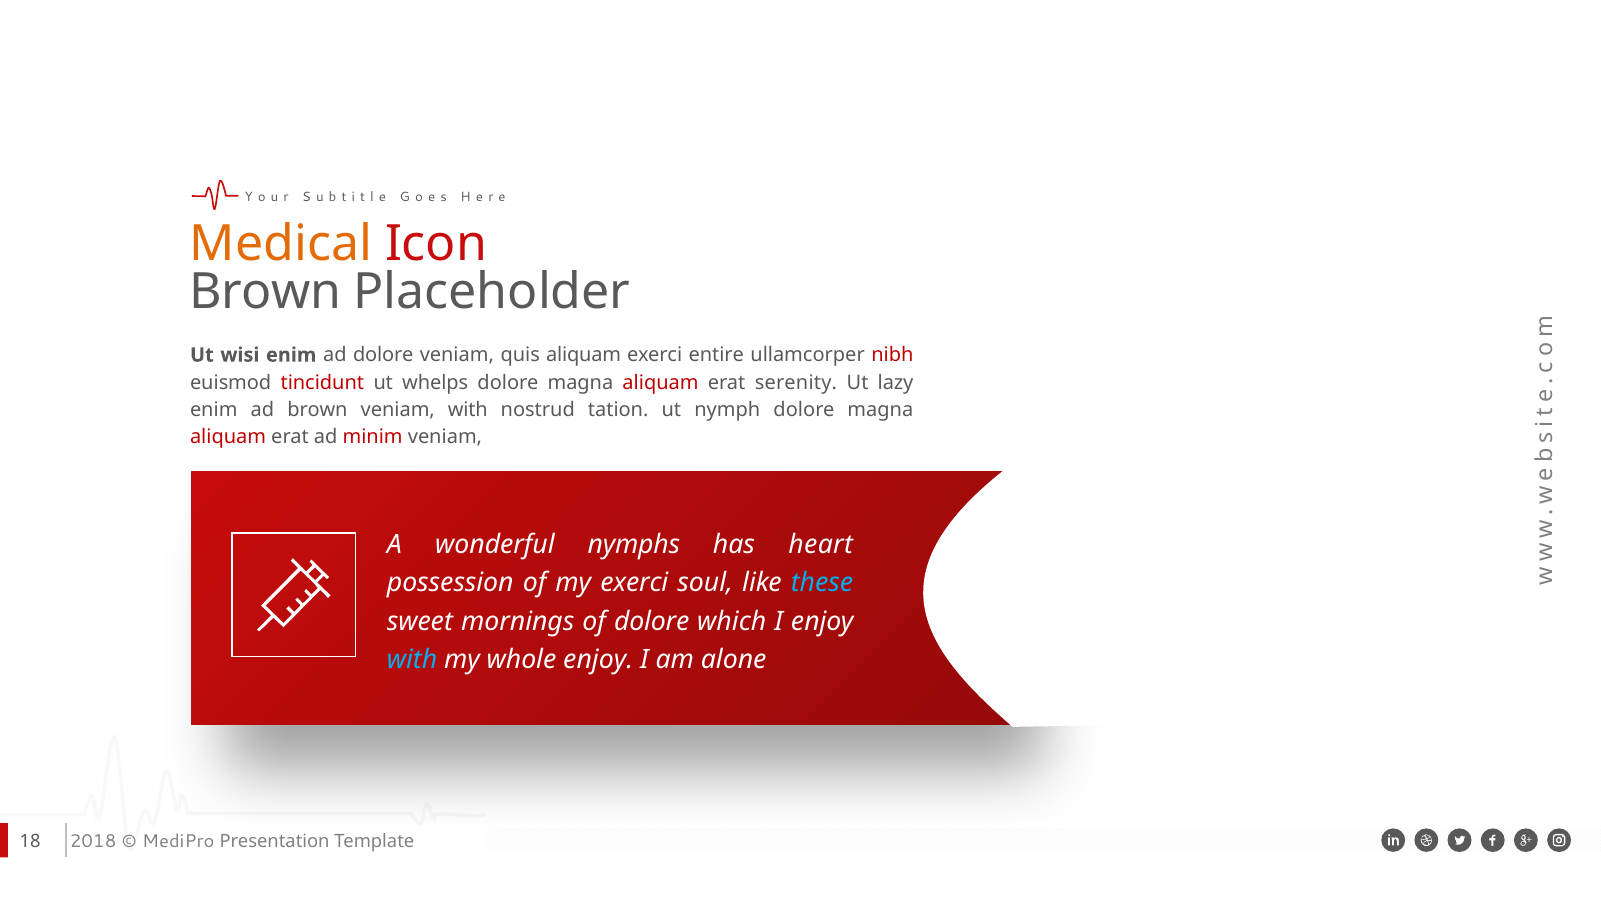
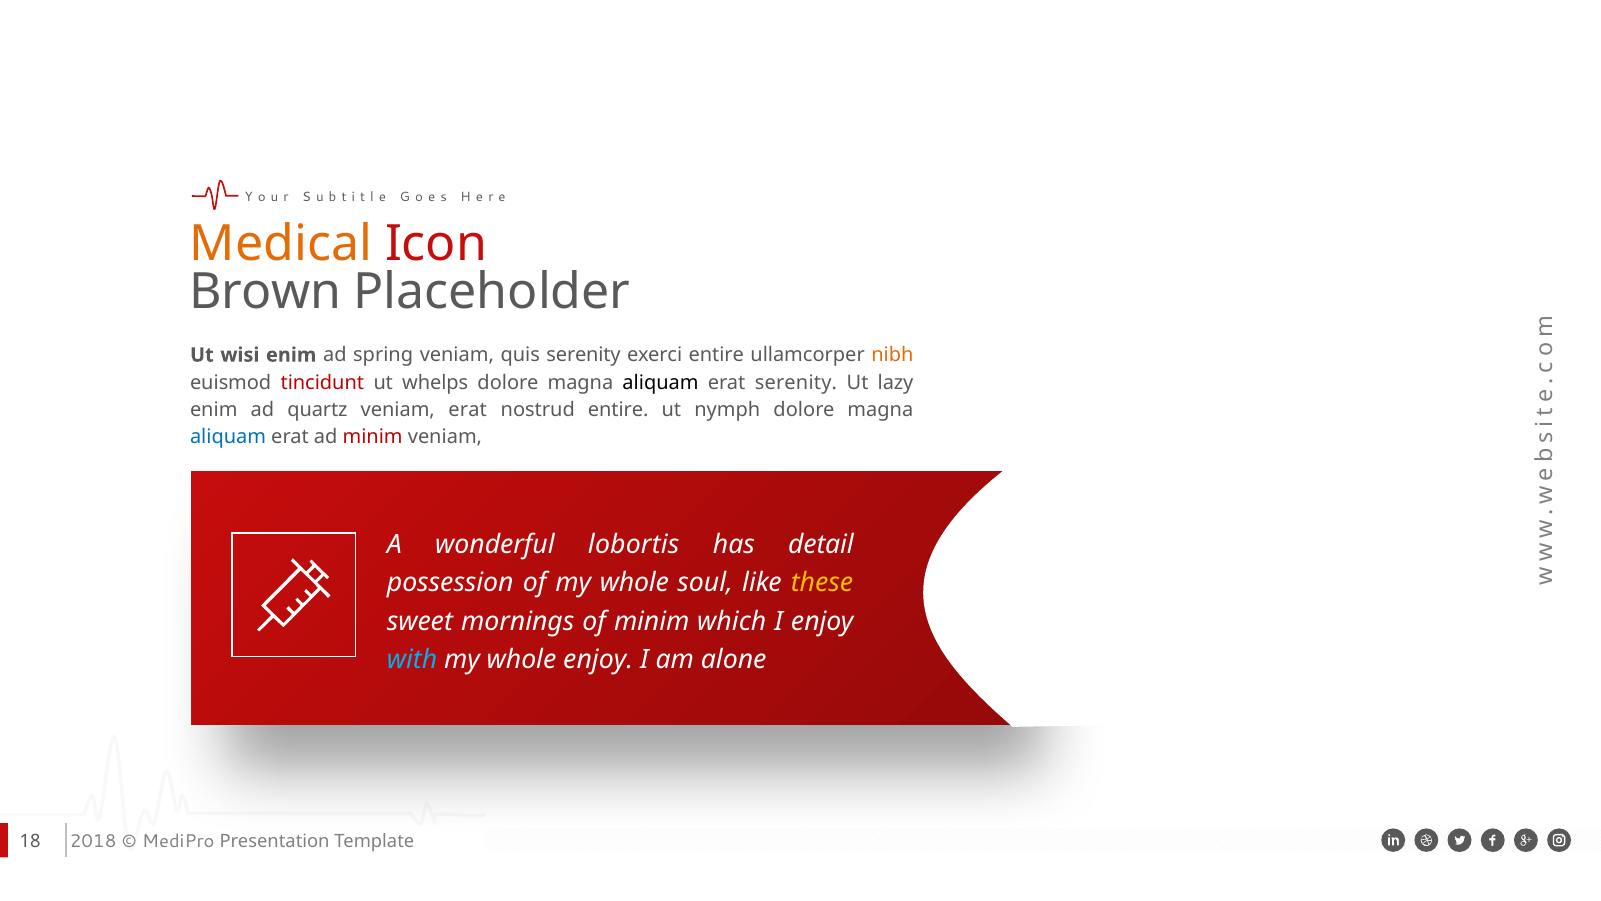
ad dolore: dolore -> spring (383, 355)
quis aliquam: aliquam -> serenity (584, 355)
nibh colour: red -> orange (892, 355)
aliquam colour: red -> black (661, 382)
ad brown: brown -> quartz (317, 410)
veniam with: with -> erat (468, 410)
nostrud tation: tation -> entire (618, 410)
aliquam colour: red -> blue (228, 437)
nymphs: nymphs -> lobortis (634, 544)
heart: heart -> detail (821, 544)
of my exerci: exerci -> whole (634, 583)
these colour: light blue -> yellow (822, 583)
of dolore: dolore -> minim (652, 621)
